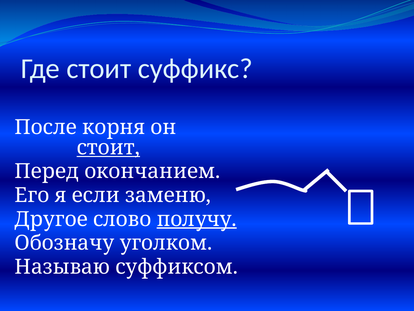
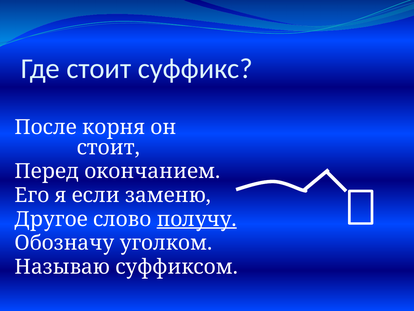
стоит underline: present -> none (108, 147)
